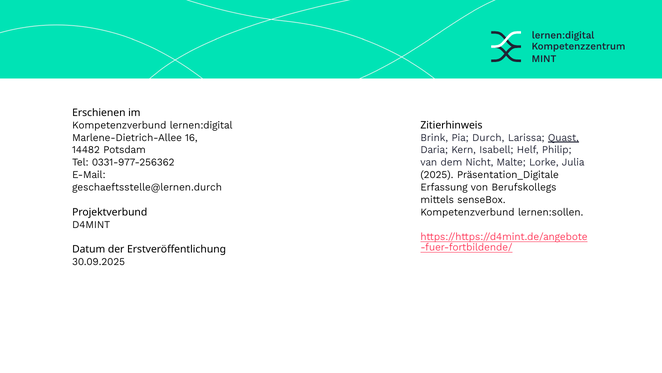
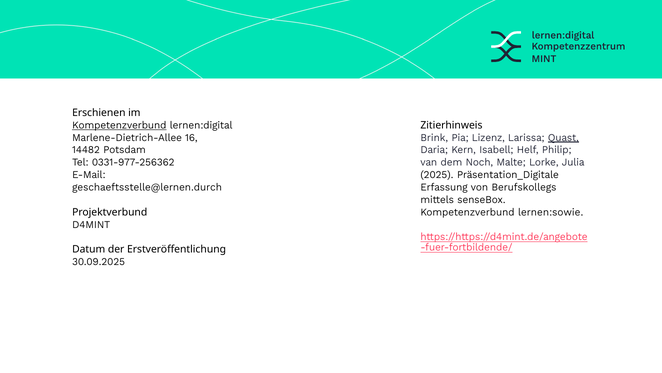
Kompetenzverbund underline: none -> present (119, 125)
Durch: Durch -> Lizenz (488, 137)
Nicht: Nicht -> Noch (479, 162)
lernen:sollen: lernen:sollen -> lernen:sowie (551, 212)
